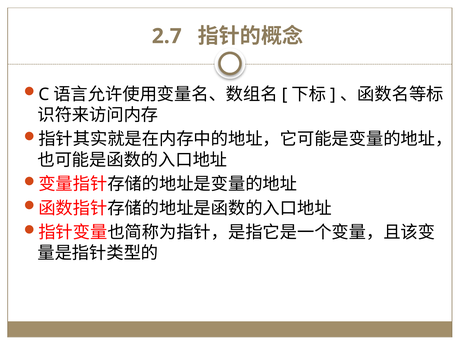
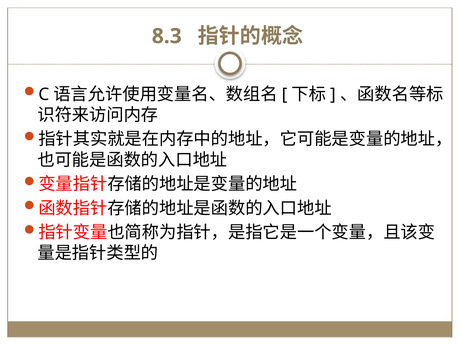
2.7: 2.7 -> 8.3 (167, 36)
